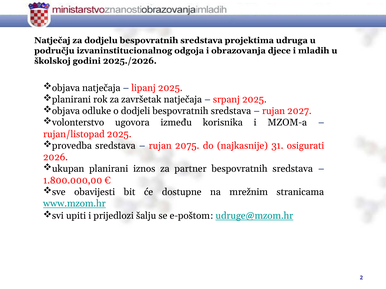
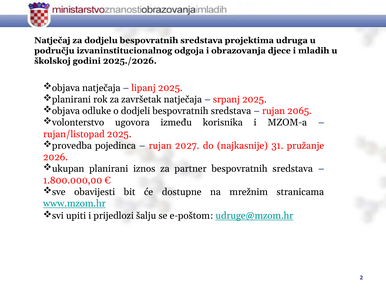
2027: 2027 -> 2065 (299, 111)
provedba sredstava: sredstava -> pojedinca (115, 146)
2075: 2075 -> 2027 (187, 146)
osigurati: osigurati -> pružanje (305, 146)
